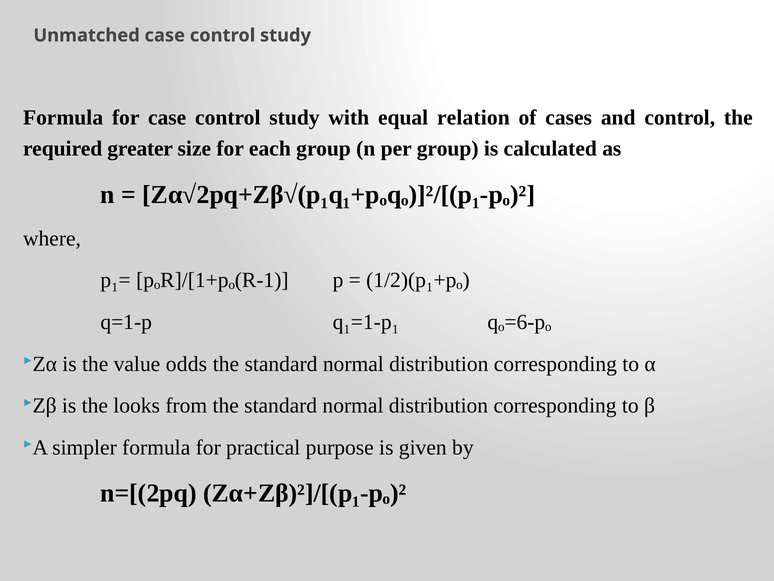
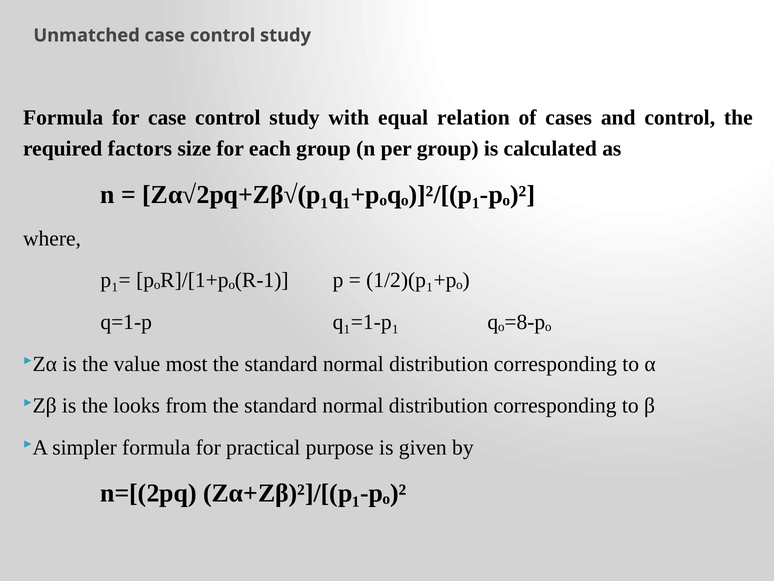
greater: greater -> factors (140, 149)
qₒ=6-pₒ: qₒ=6-pₒ -> qₒ=8-pₒ (519, 322)
odds: odds -> most (187, 364)
